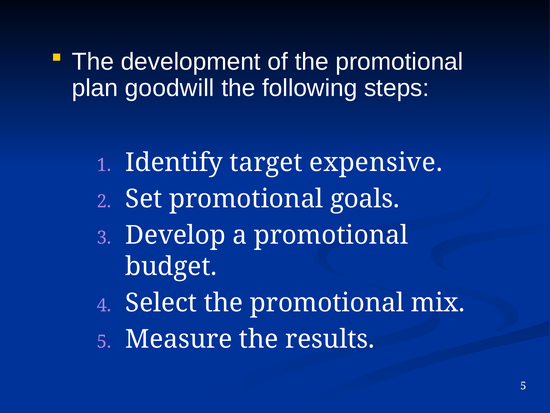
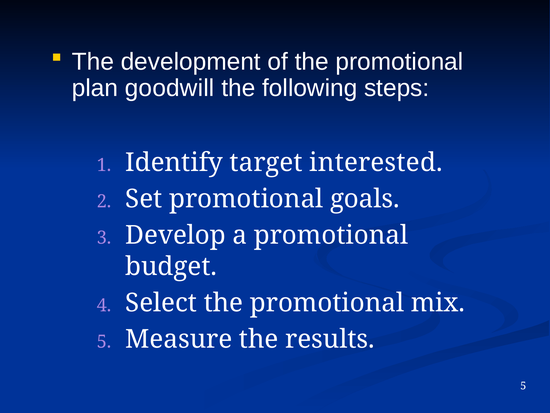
expensive: expensive -> interested (376, 162)
